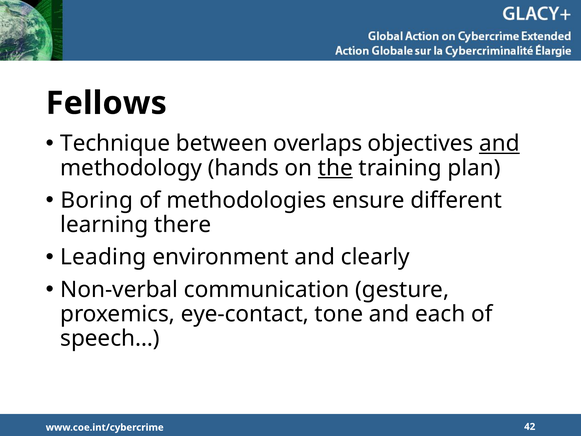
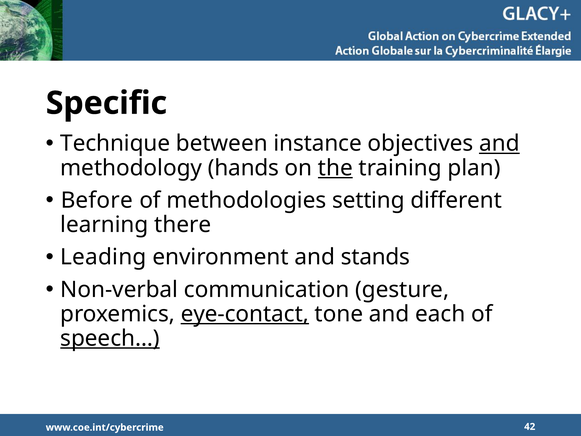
Fellows: Fellows -> Specific (106, 103)
overlaps: overlaps -> instance (318, 143)
Boring: Boring -> Before (97, 200)
ensure: ensure -> setting (368, 200)
clearly: clearly -> stands (375, 257)
eye-contact underline: none -> present (245, 314)
speech… underline: none -> present (110, 338)
